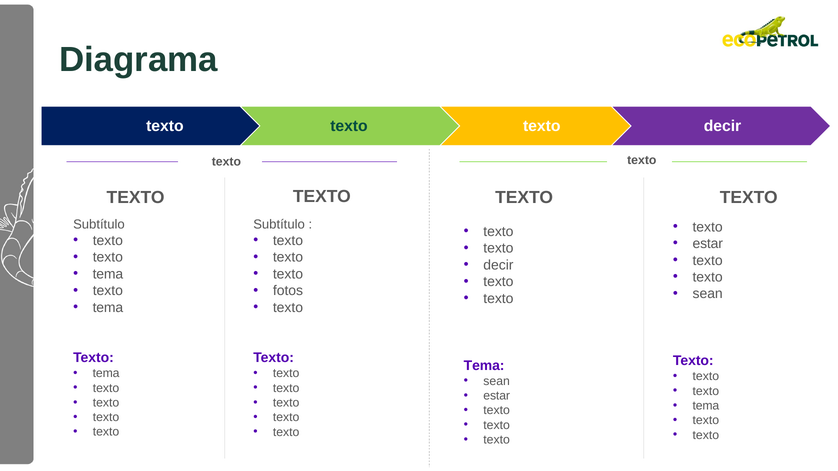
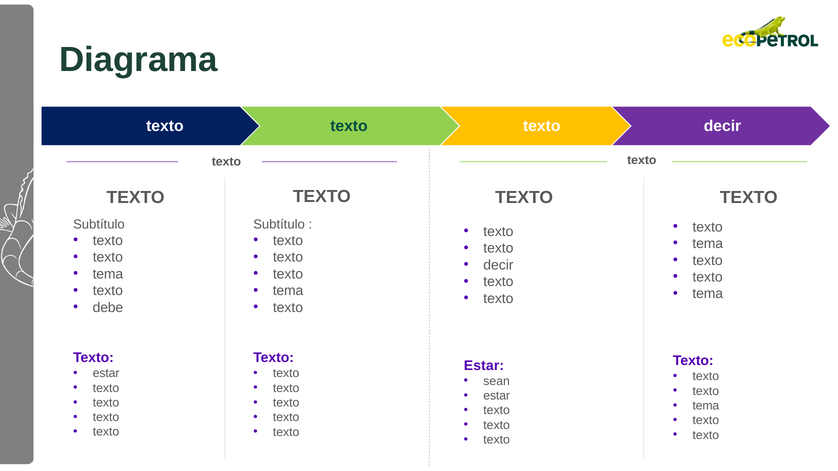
estar: estar -> tema (708, 244)
fotos: fotos -> tema (288, 291)
sean: sean -> tema (708, 294)
tema: tema -> debe (108, 308)
Tema: Tema -> Estar (484, 366)
tema: tema -> estar (106, 374)
